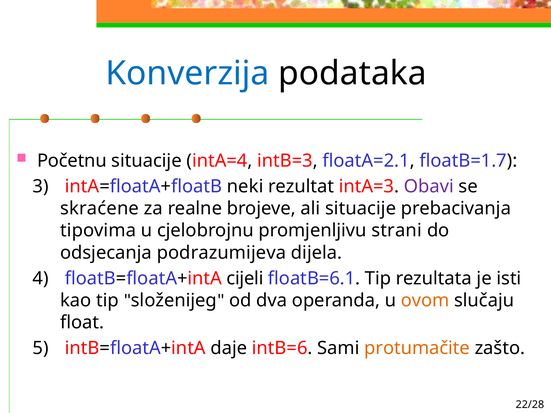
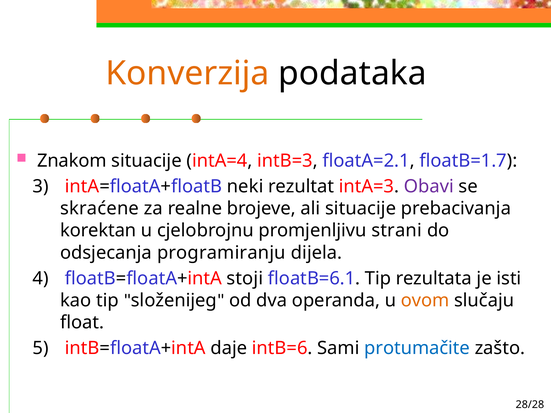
Konverzija colour: blue -> orange (187, 74)
Početnu: Početnu -> Znakom (72, 161)
tipovima: tipovima -> korektan (98, 231)
podrazumijeva: podrazumijeva -> programiranju (221, 253)
cijeli: cijeli -> stoji (245, 278)
protumačite colour: orange -> blue (417, 348)
22/28: 22/28 -> 28/28 (530, 405)
